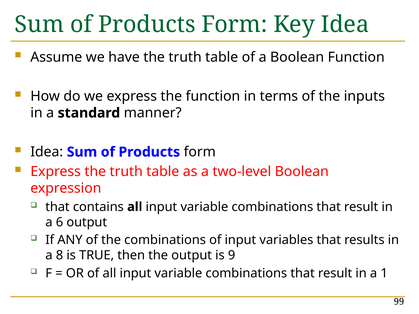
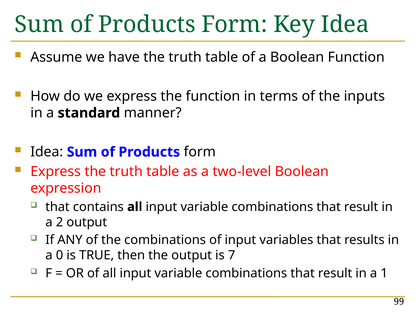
6: 6 -> 2 (59, 222)
8: 8 -> 0 (59, 256)
9: 9 -> 7 (232, 256)
